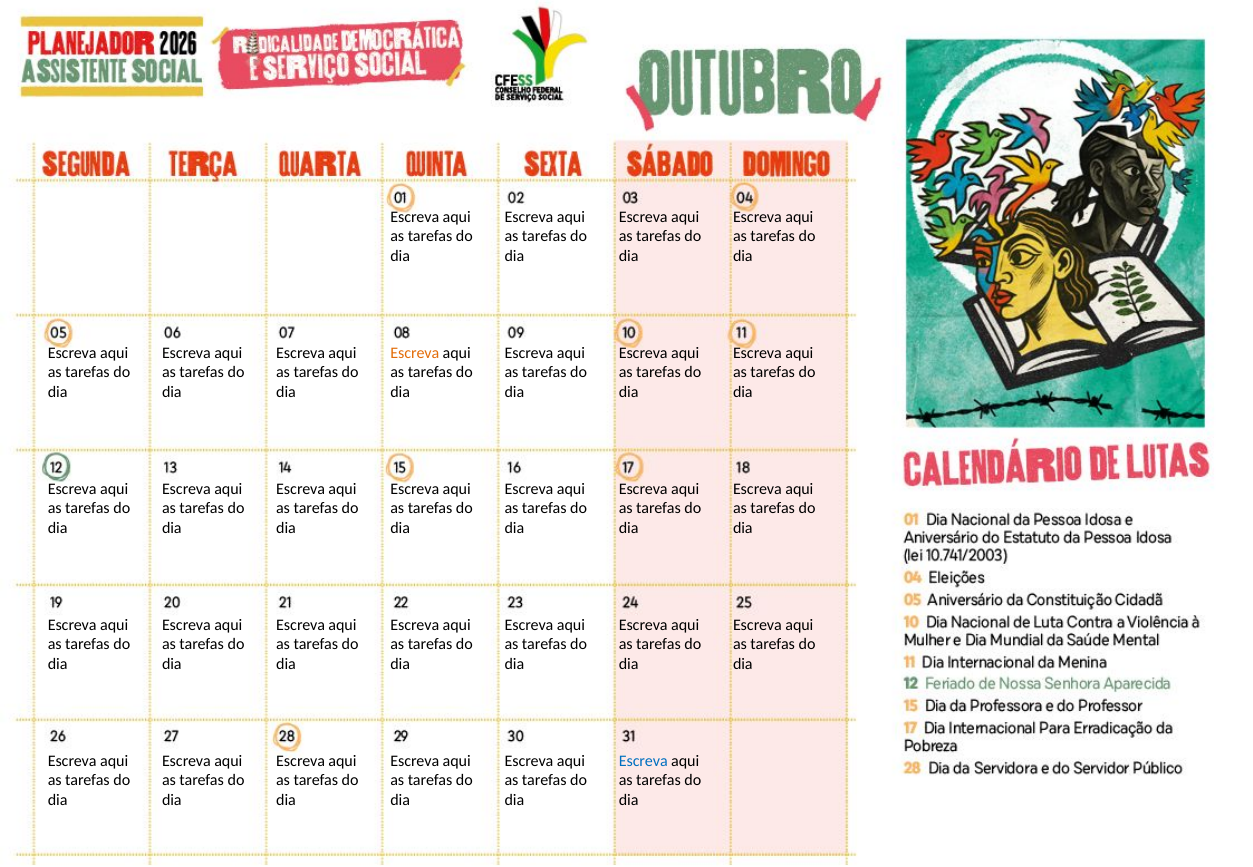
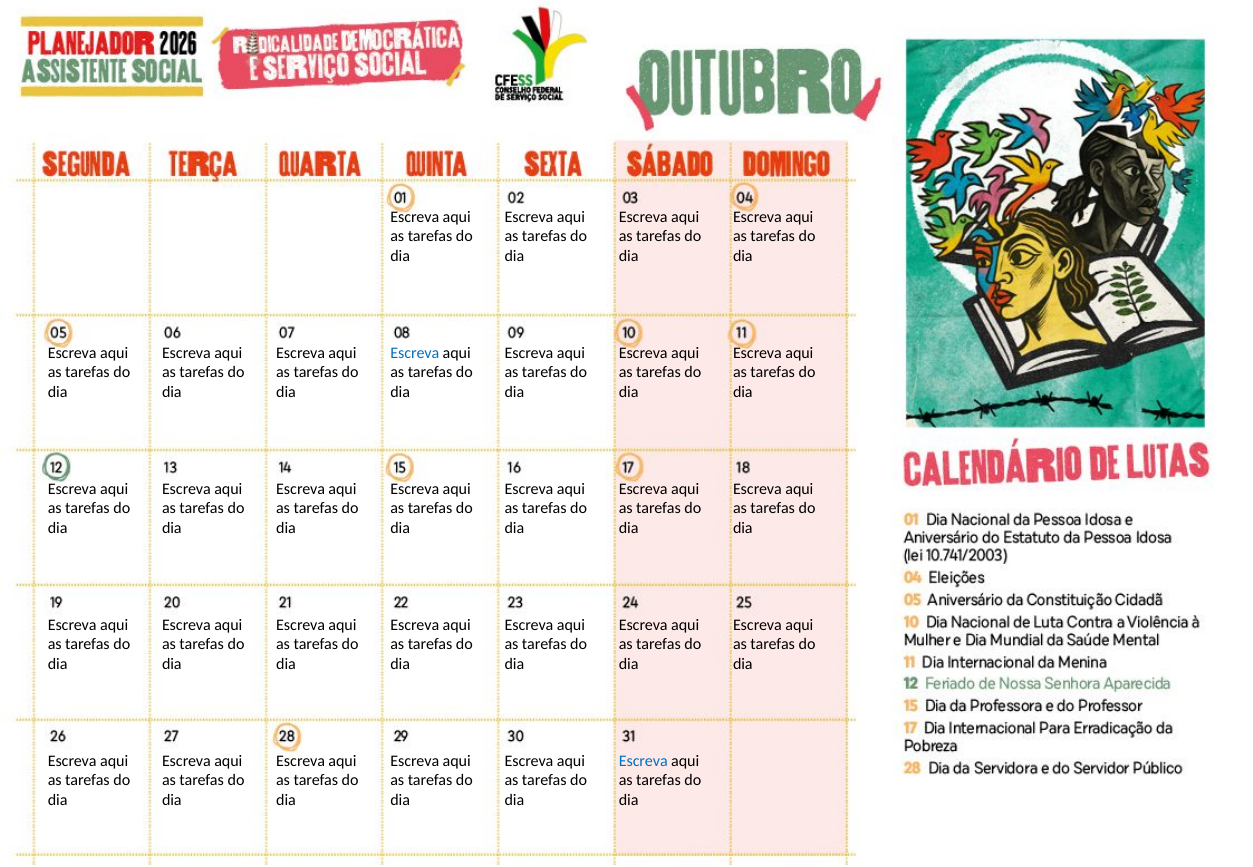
Escreva colour: orange -> blue (415, 353)
